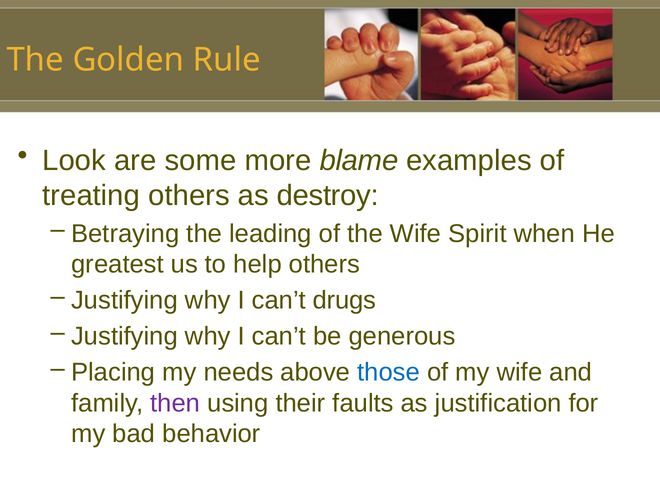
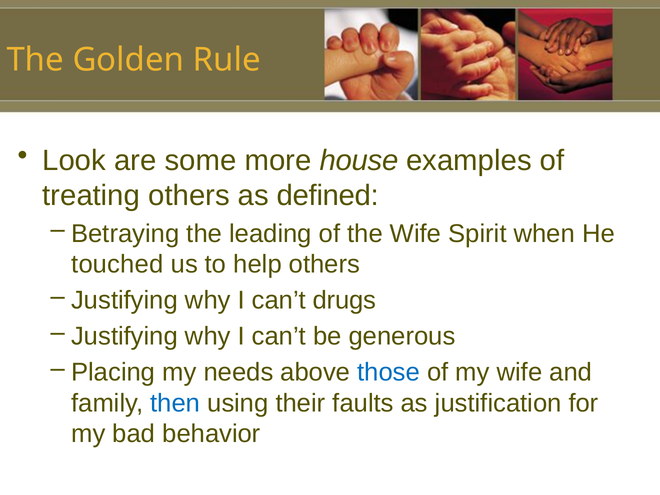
blame: blame -> house (359, 160)
destroy: destroy -> defined (328, 196)
greatest: greatest -> touched (117, 264)
then colour: purple -> blue (175, 403)
